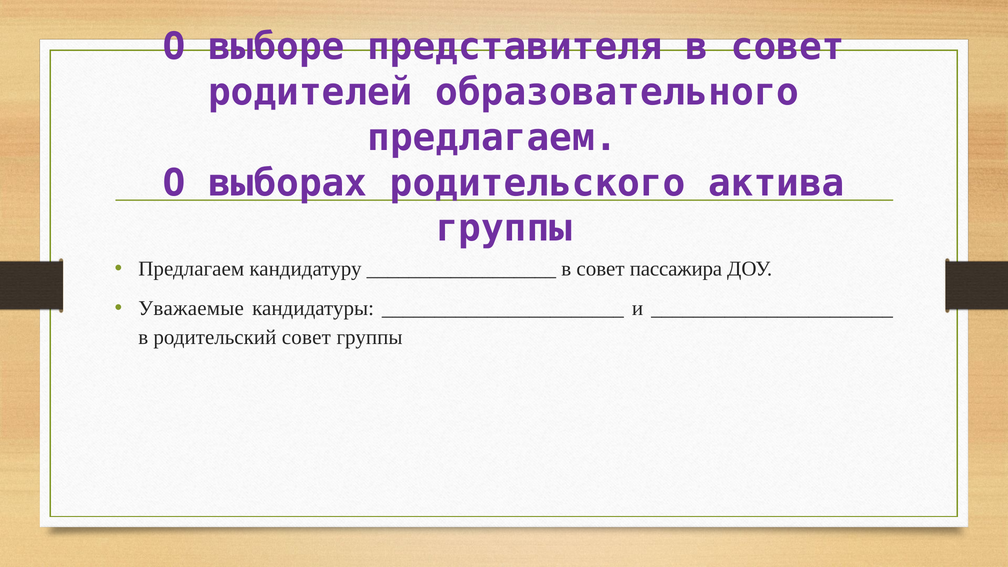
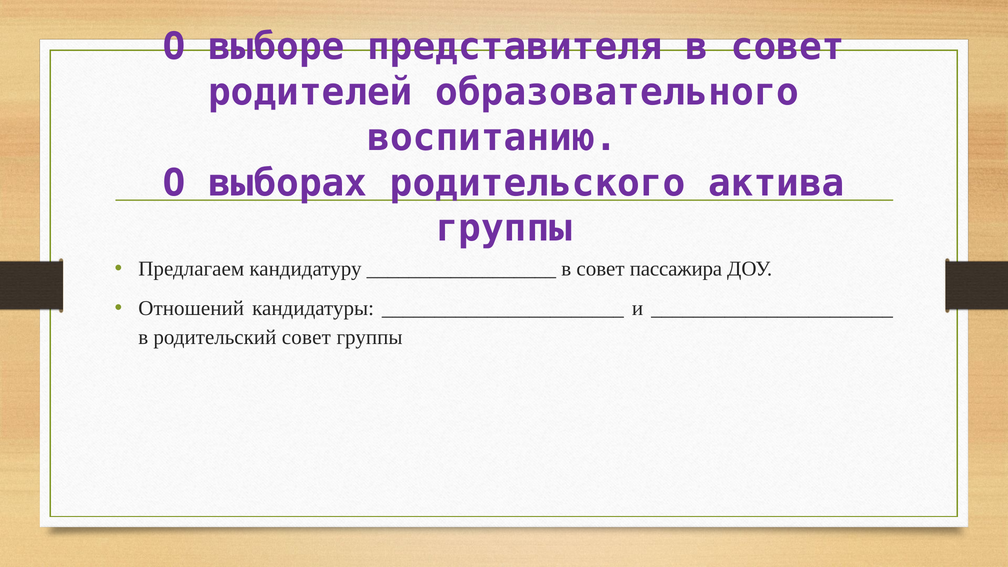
предлагаем: предлагаем -> воспитанию (492, 138)
Уважаемые: Уважаемые -> Отношений (191, 308)
